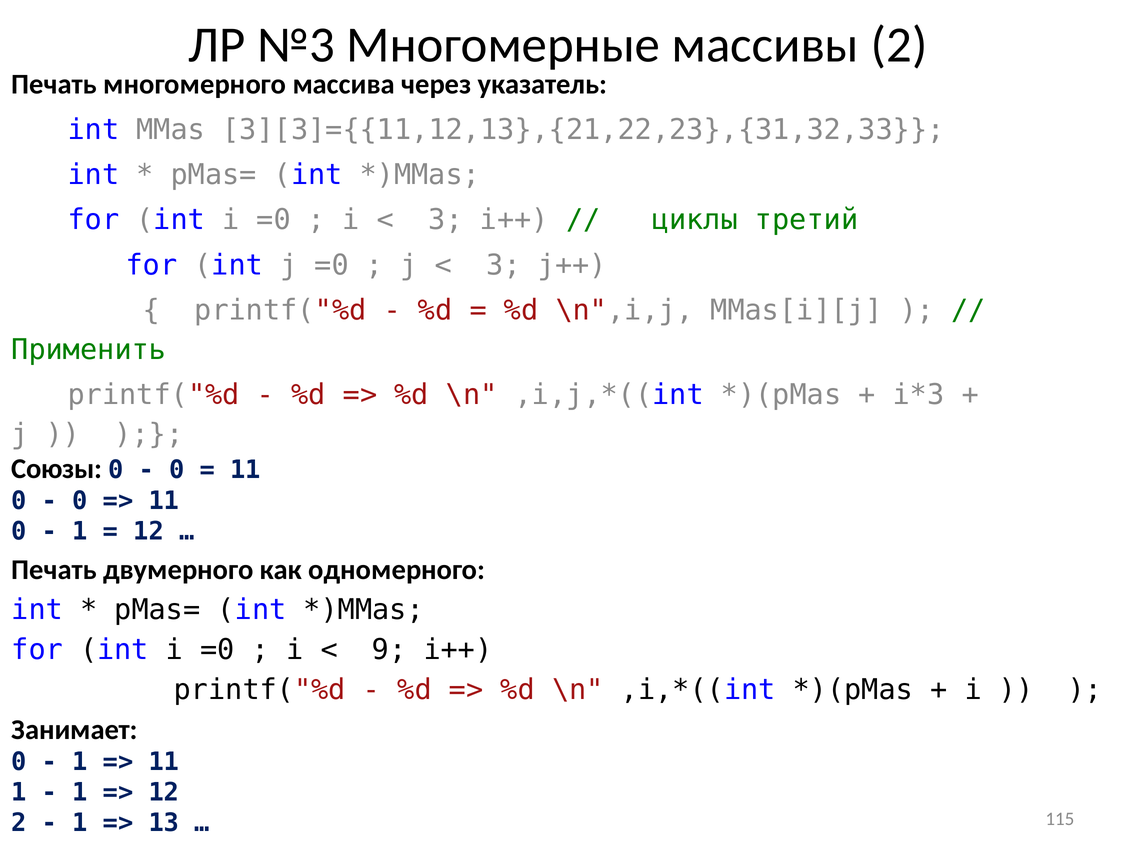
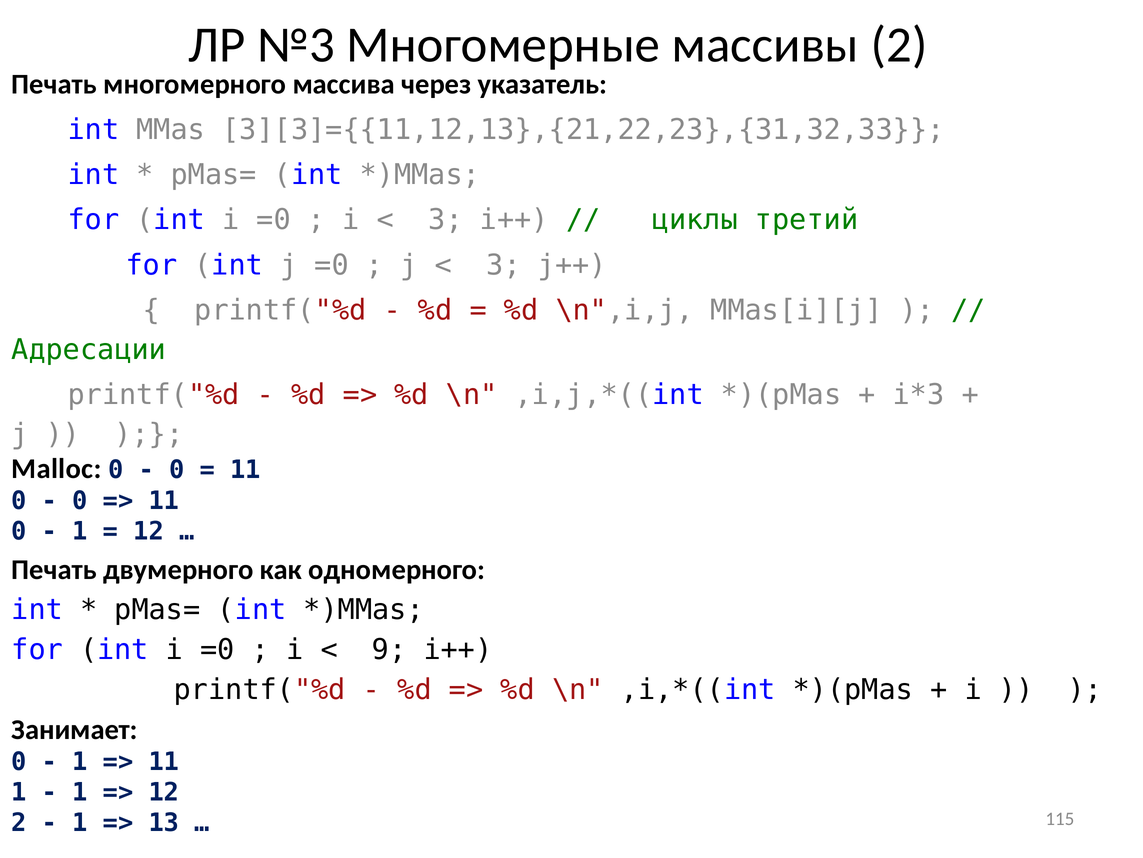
Применить: Применить -> Адресации (89, 349)
Союзы: Союзы -> Malloc (56, 468)
